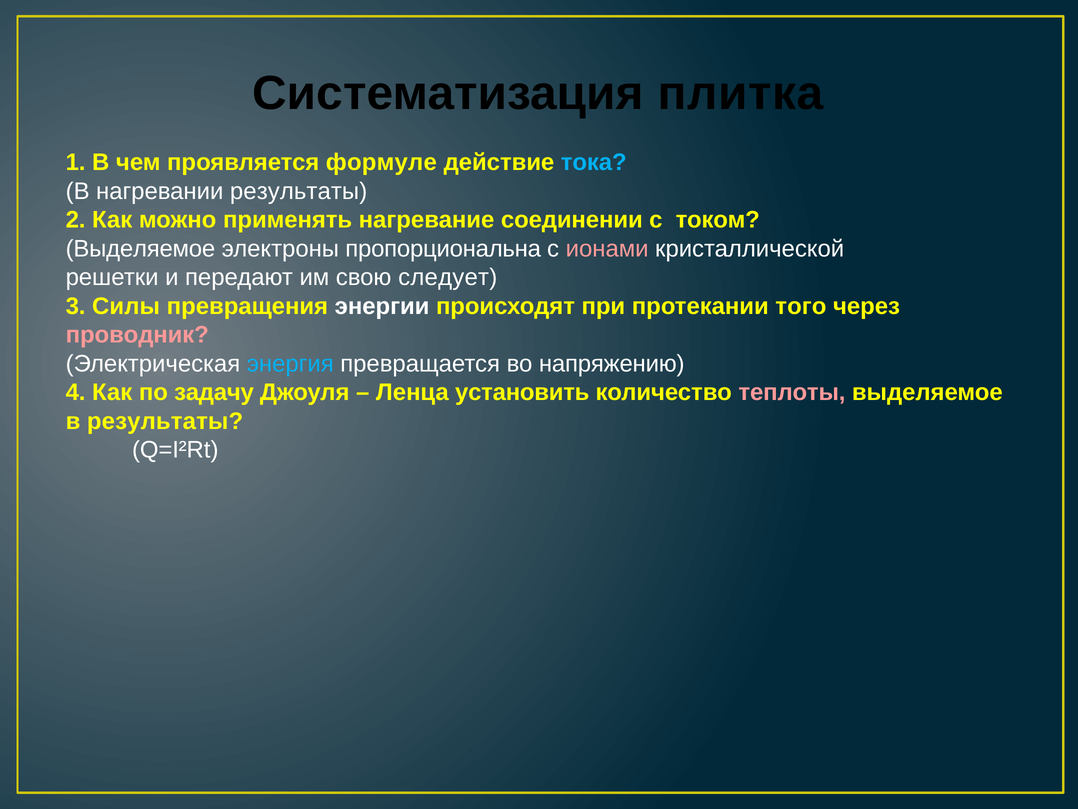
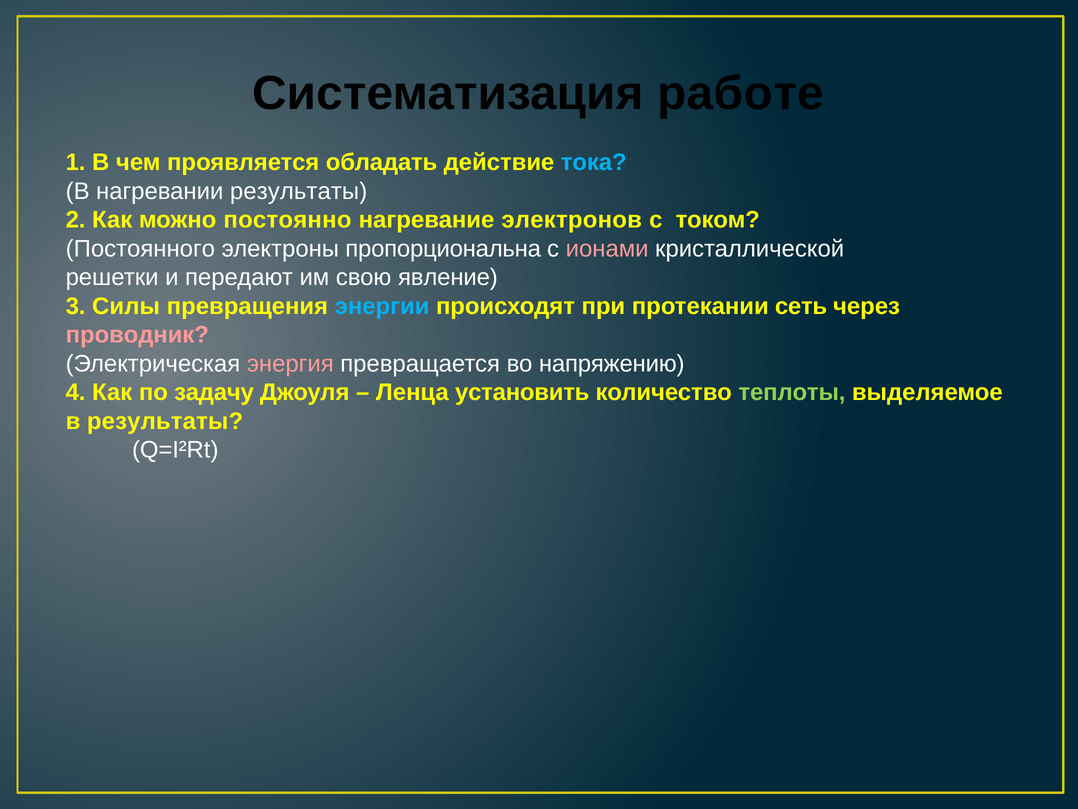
плитка: плитка -> работе (741, 94)
формуле: формуле -> обладать (382, 162)
применять: применять -> постоянно (287, 220)
соединении: соединении -> электронов (572, 220)
Выделяемое: Выделяемое -> Постоянного (140, 249)
следует: следует -> явление (448, 277)
энергии colour: white -> light blue (382, 306)
того: того -> сеть (801, 306)
энергия colour: light blue -> pink (290, 364)
теплоты colour: pink -> light green (792, 392)
